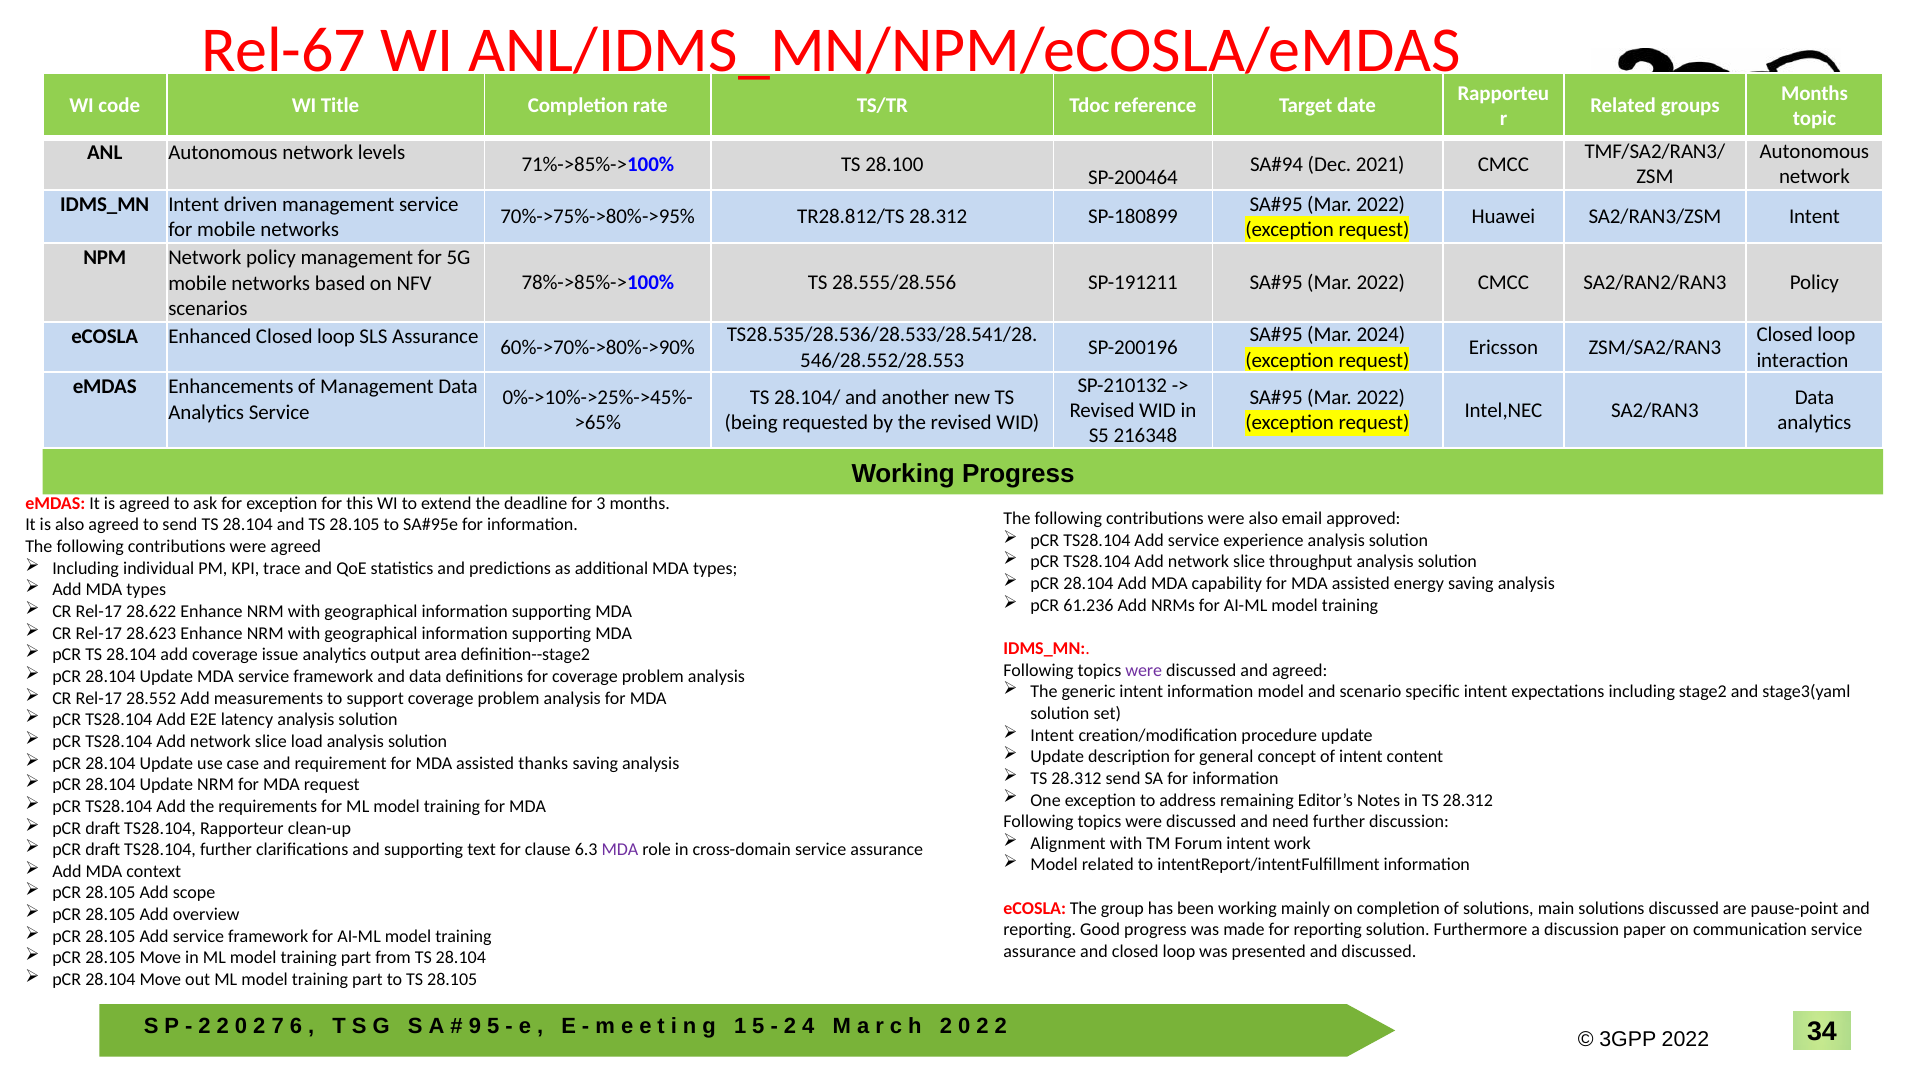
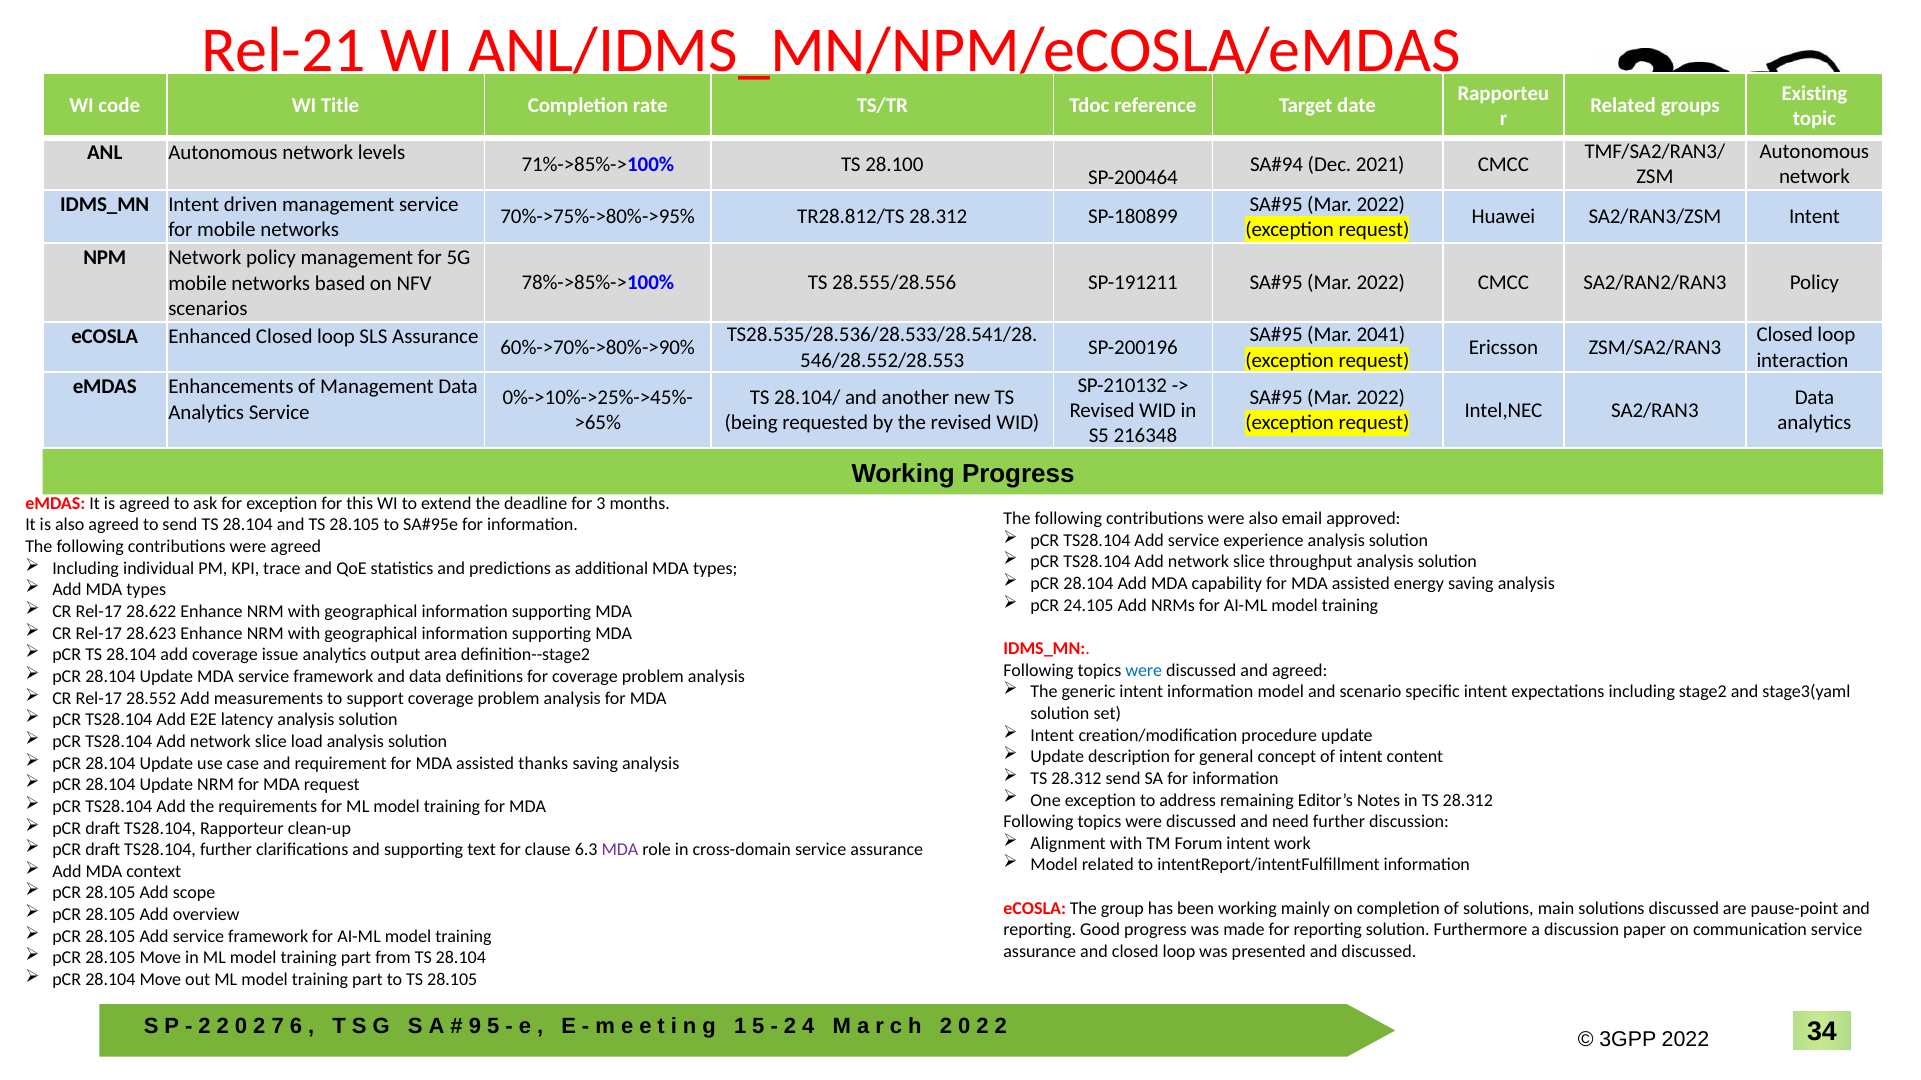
Rel-67: Rel-67 -> Rel-21 (284, 51)
Months: Months -> Existing (1814, 93)
2024: 2024 -> 2041 (1381, 335)
61.236: 61.236 -> 24.105 (1088, 605)
were colour: purple -> blue (1144, 670)
